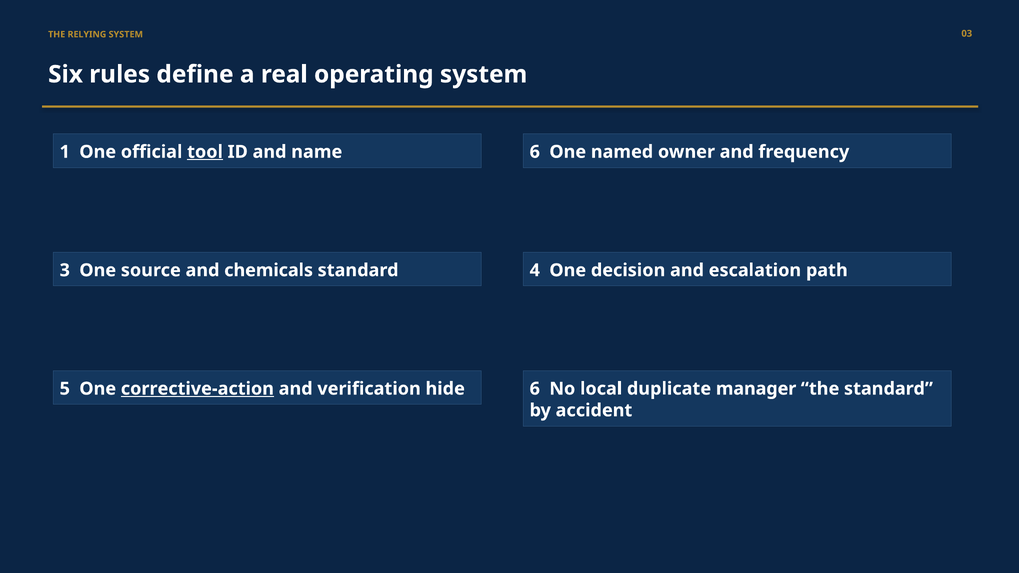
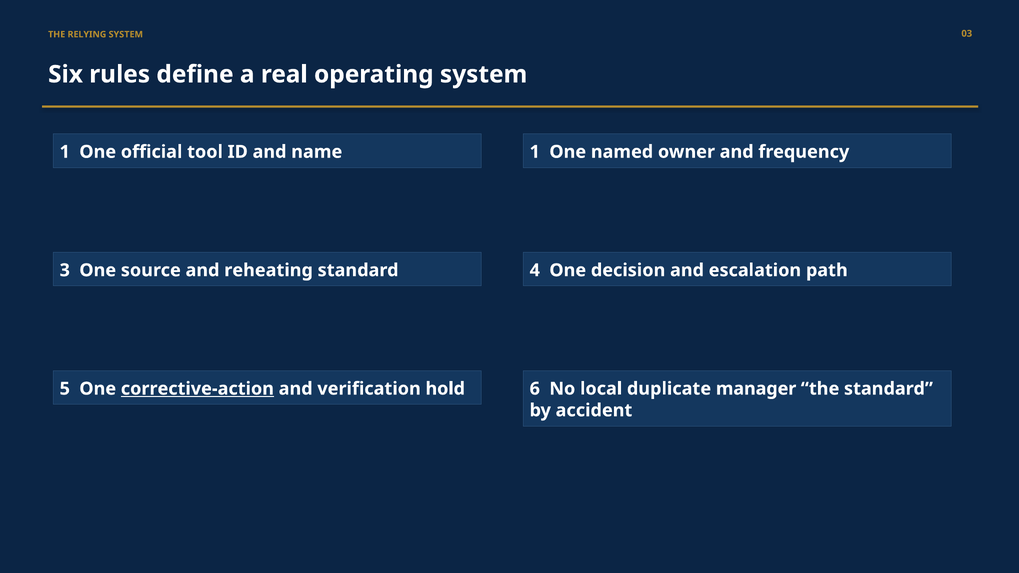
tool underline: present -> none (205, 152)
name 6: 6 -> 1 (535, 152)
chemicals: chemicals -> reheating (269, 270)
hide: hide -> hold (445, 389)
